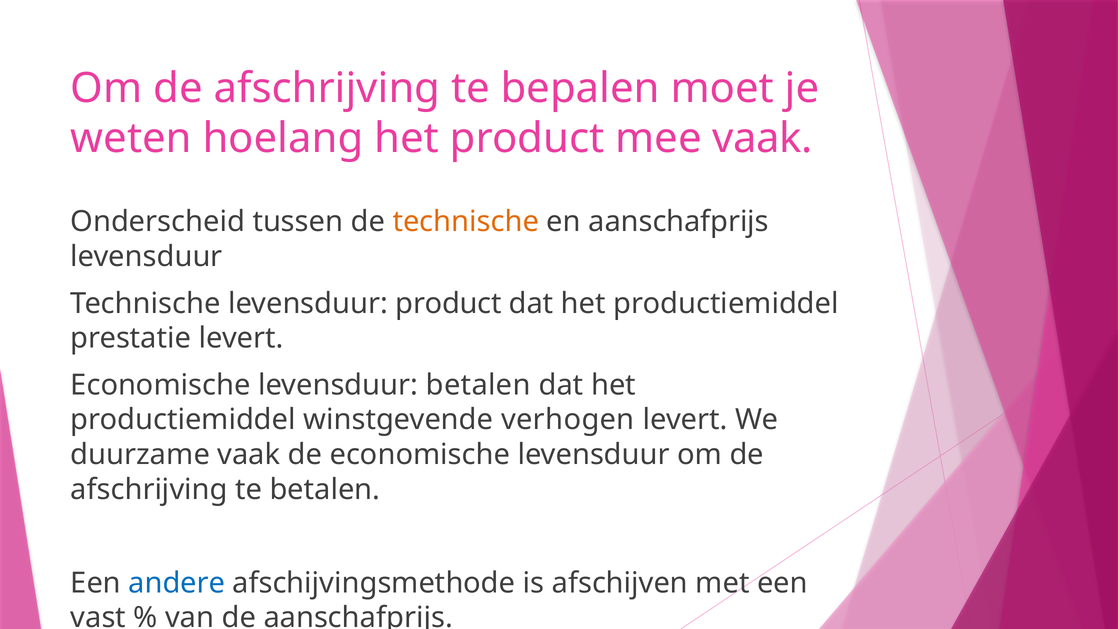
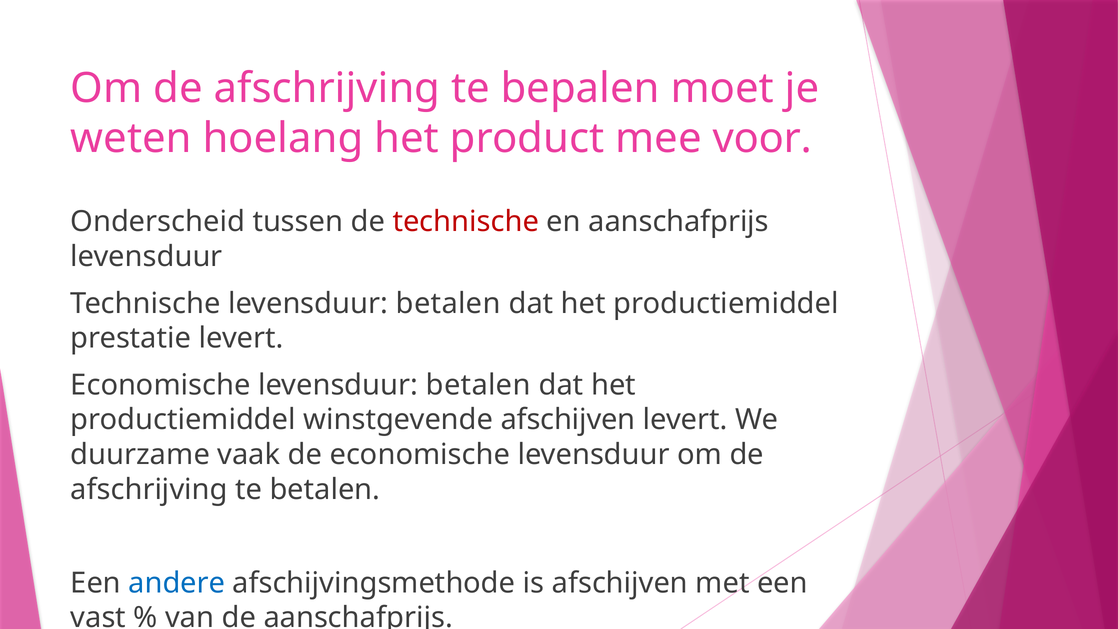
mee vaak: vaak -> voor (762, 138)
technische colour: orange -> red (466, 222)
Technische levensduur product: product -> betalen (448, 303)
winstgevende verhogen: verhogen -> afschijven (568, 420)
